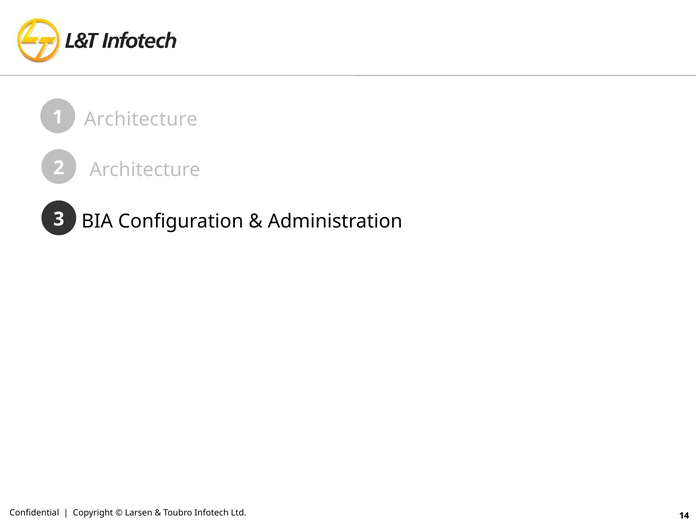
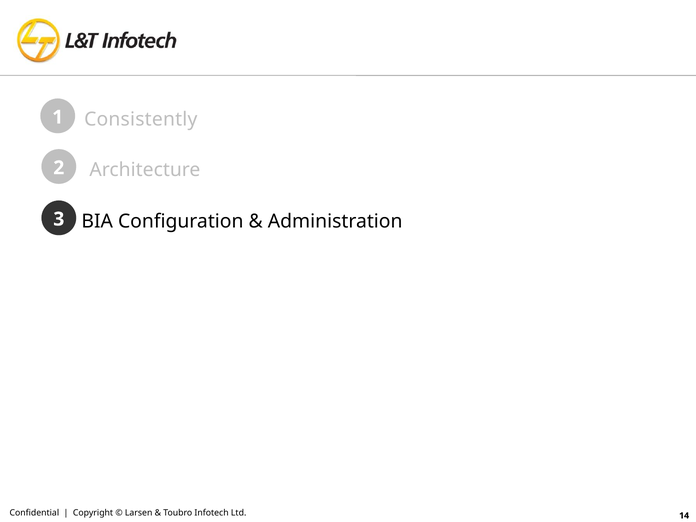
Architecture: Architecture -> Consistently (141, 119)
